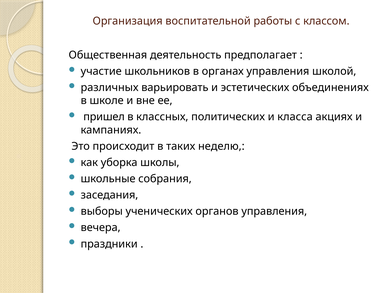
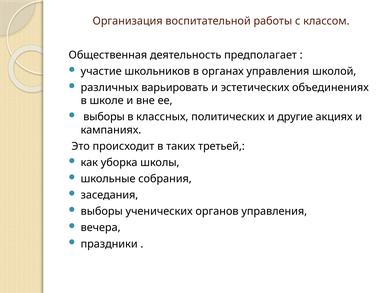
пришел: пришел -> выборы (104, 117)
класса: класса -> другие (295, 117)
неделю: неделю -> третьей (221, 146)
